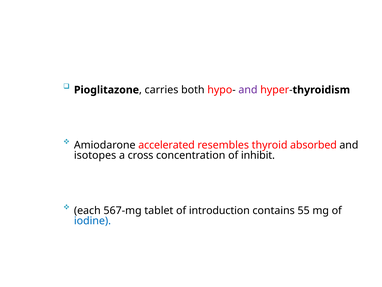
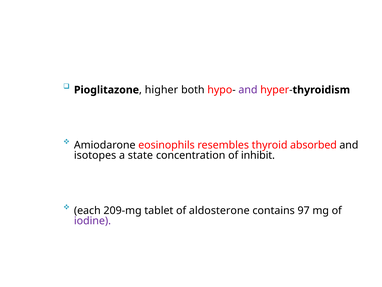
carries: carries -> higher (161, 90)
accelerated: accelerated -> eosinophils (166, 145)
cross: cross -> state (140, 155)
567-mg: 567-mg -> 209-mg (123, 210)
introduction: introduction -> aldosterone (219, 210)
55: 55 -> 97 (304, 210)
iodine colour: blue -> purple (92, 220)
